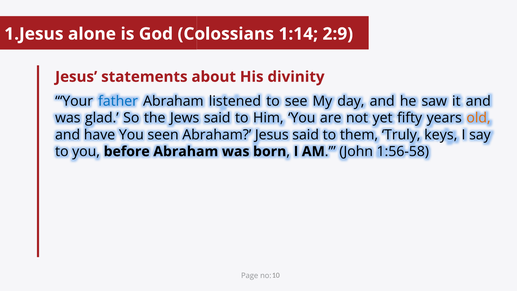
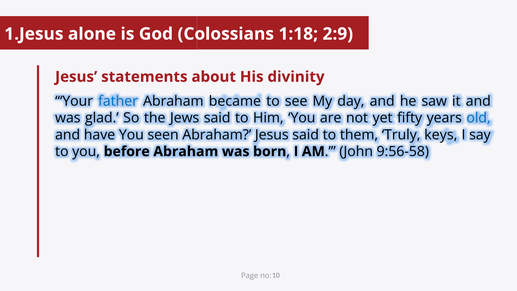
1:14: 1:14 -> 1:18 (298, 34)
listened: listened -> became (235, 101)
old colour: orange -> blue (479, 118)
1:56-58: 1:56-58 -> 9:56-58 (403, 152)
